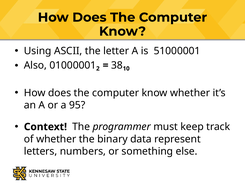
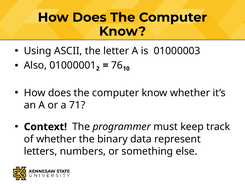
51000001: 51000001 -> 01000003 (177, 51)
38: 38 -> 76 (117, 65)
95: 95 -> 71 (77, 105)
